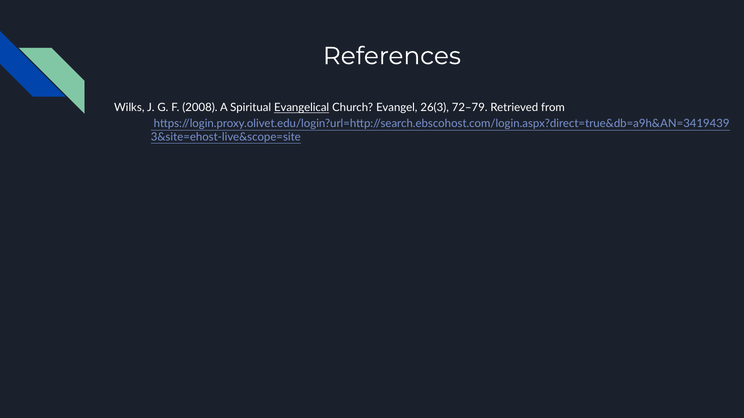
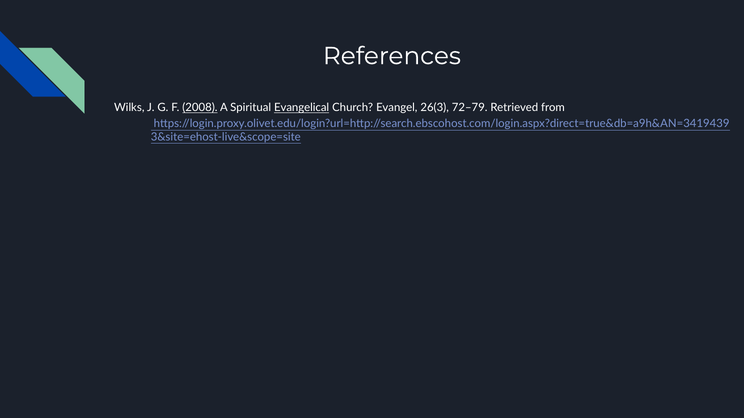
2008 underline: none -> present (200, 108)
